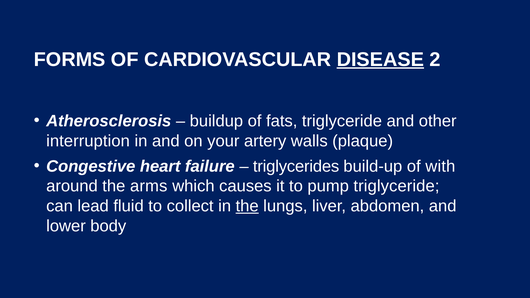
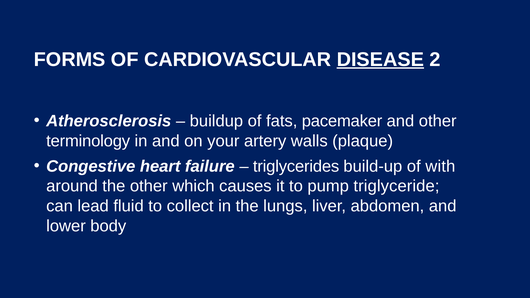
fats triglyceride: triglyceride -> pacemaker (342, 121)
interruption: interruption -> terminology (88, 141)
the arms: arms -> other (149, 186)
the underline: present -> none (247, 206)
